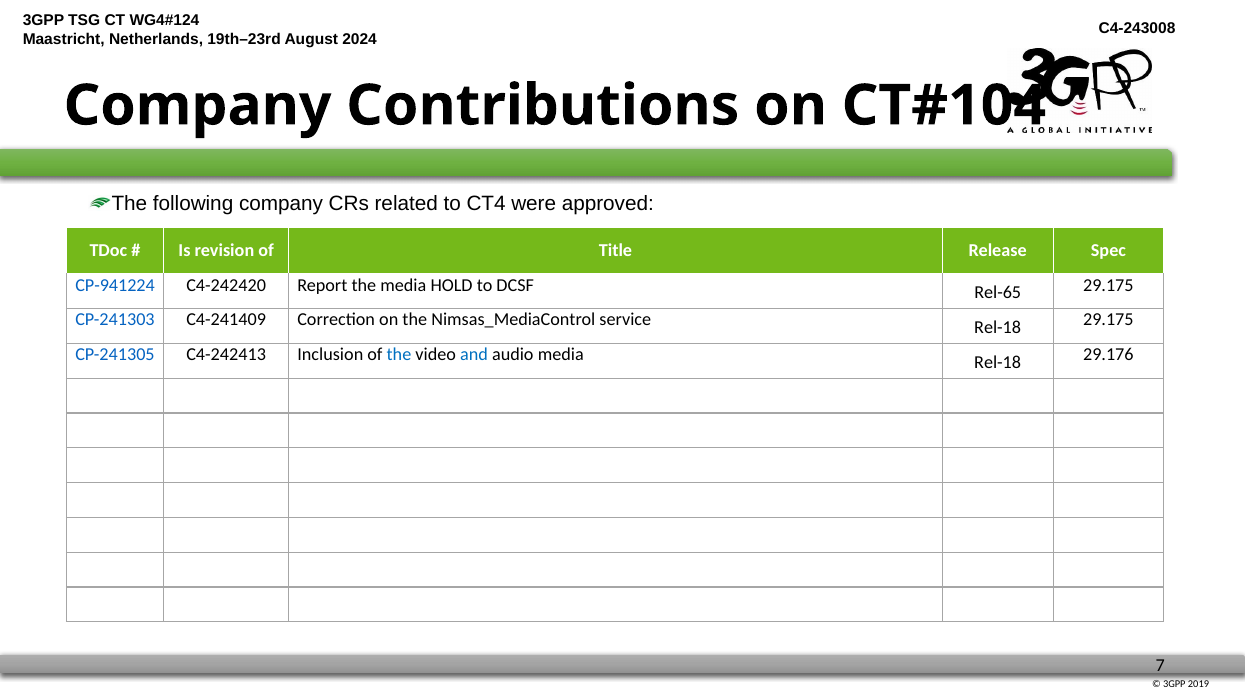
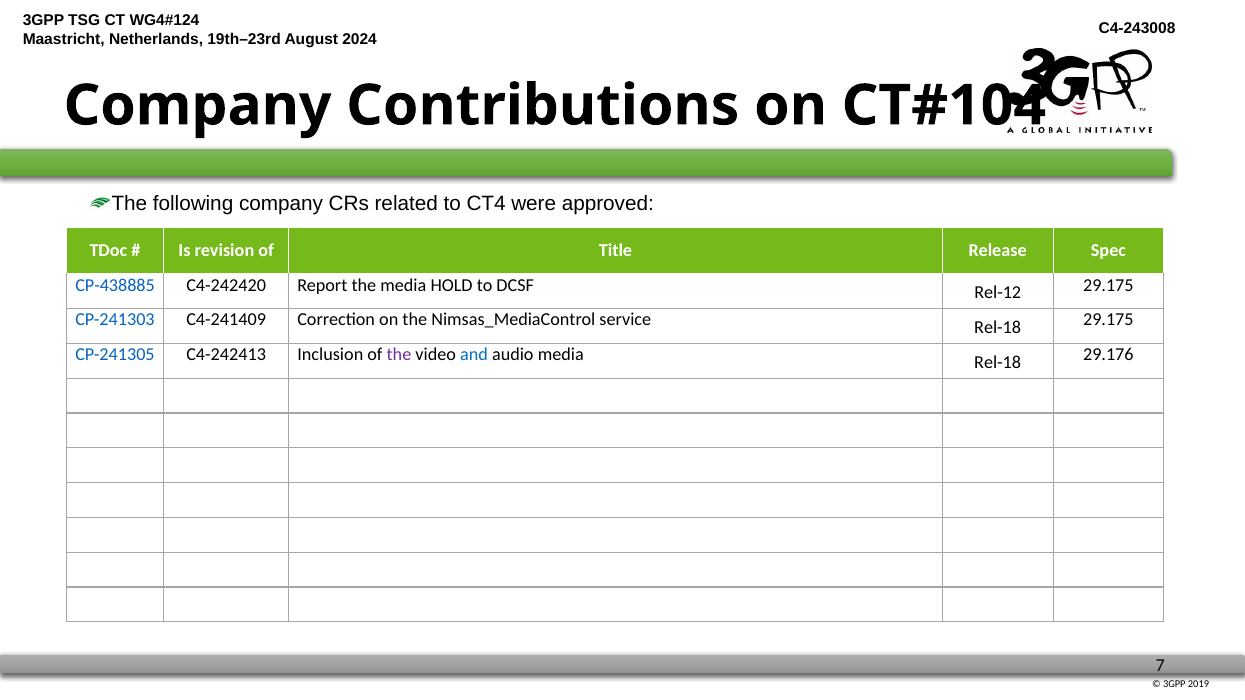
CP-941224: CP-941224 -> CP-438885 (115, 285)
Rel-65: Rel-65 -> Rel-12 (998, 293)
the colour: blue -> purple (399, 355)
